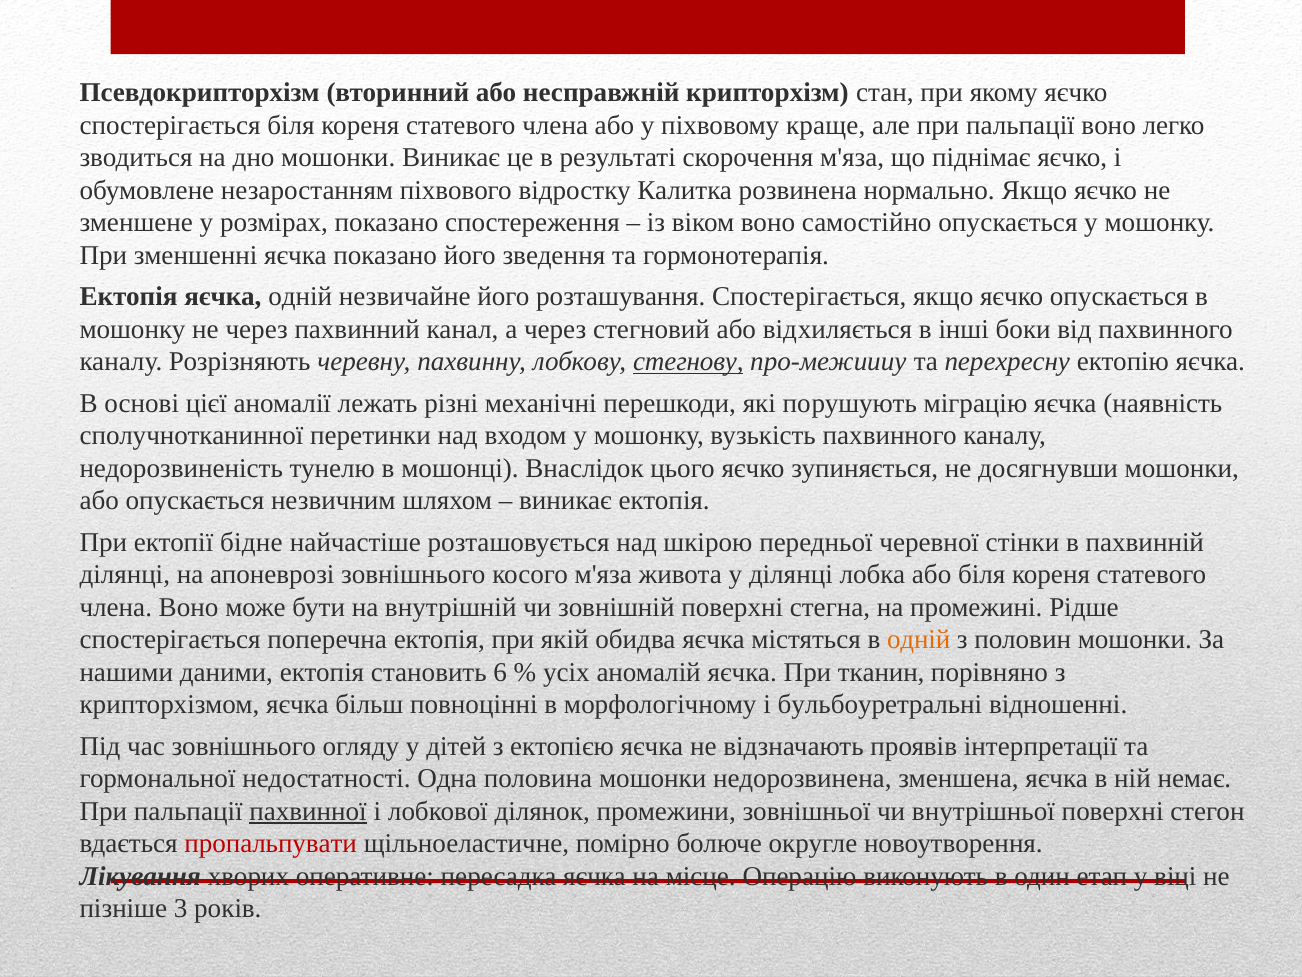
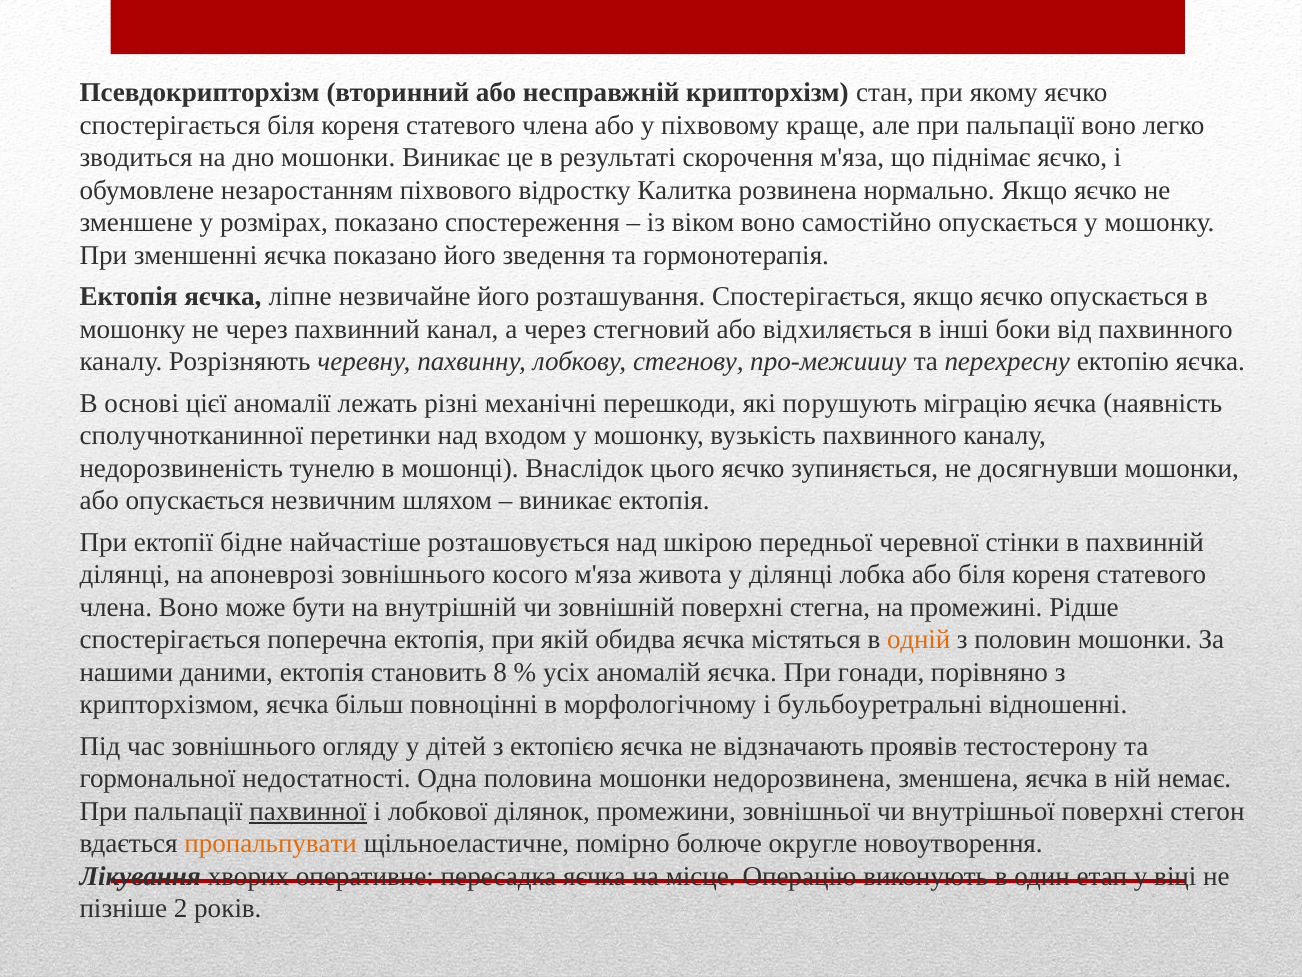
яєчка одній: одній -> ліпне (300, 297)
стегнову underline: present -> none (688, 362)
6: 6 -> 8 (500, 672)
тканин: тканин -> гонади (881, 672)
інтерпретації: інтерпретації -> тестостерону (1041, 746)
пропальпувати colour: red -> orange (271, 843)
3: 3 -> 2 (181, 909)
